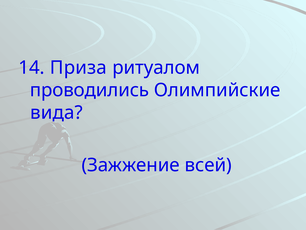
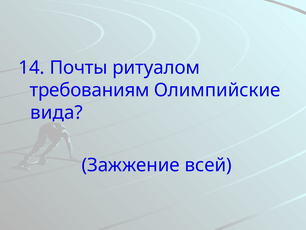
Приза: Приза -> Почты (79, 68)
проводились: проводились -> требованиям (90, 90)
